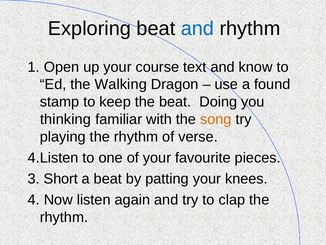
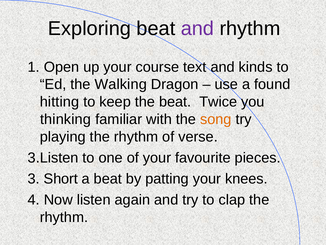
and colour: blue -> purple (197, 29)
know: know -> kinds (256, 67)
stamp: stamp -> hitting (59, 102)
Doing: Doing -> Twice (218, 102)
4.Listen: 4.Listen -> 3.Listen (53, 157)
